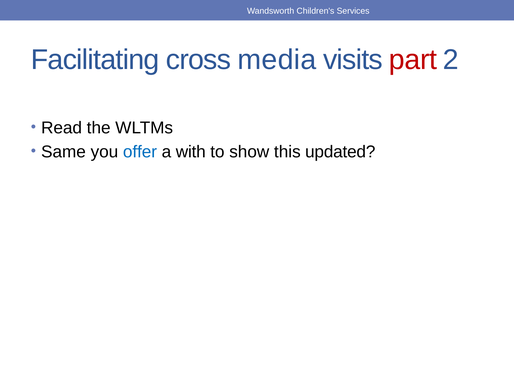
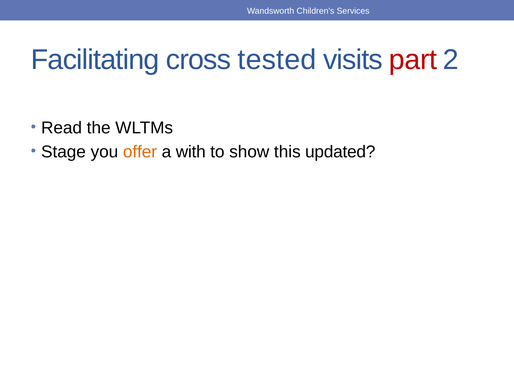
media: media -> tested (277, 60)
Same: Same -> Stage (63, 152)
offer colour: blue -> orange (140, 152)
